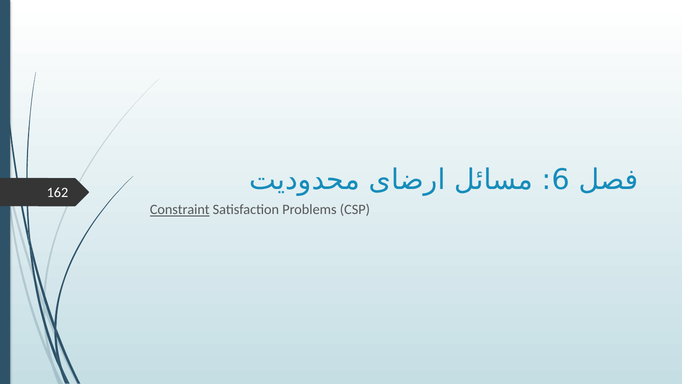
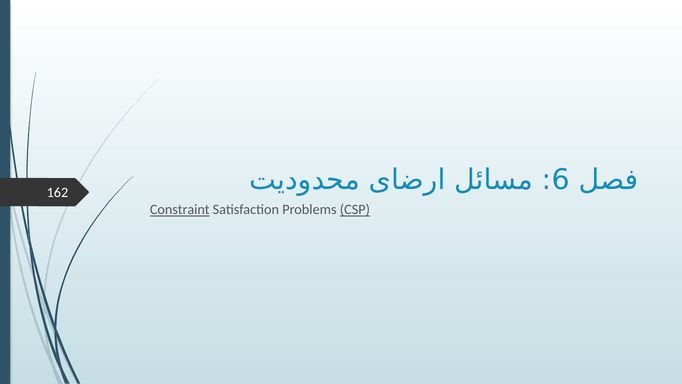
CSP underline: none -> present (355, 210)
